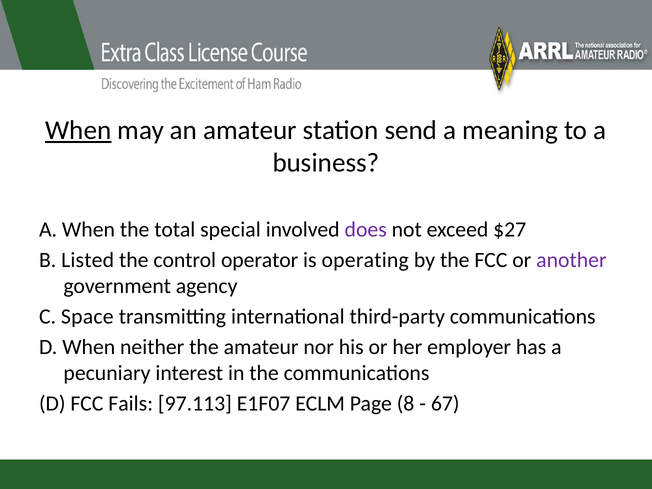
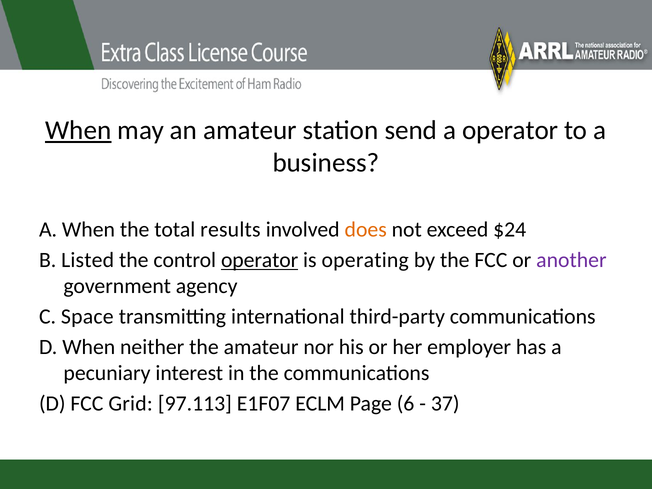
a meaning: meaning -> operator (510, 130)
special: special -> results (230, 230)
does colour: purple -> orange (366, 230)
$27: $27 -> $24 (510, 230)
operator underline: none -> present (260, 260)
Fails: Fails -> Grid (131, 404)
8: 8 -> 6 (406, 404)
67: 67 -> 37 (445, 404)
